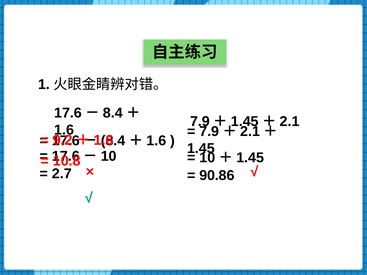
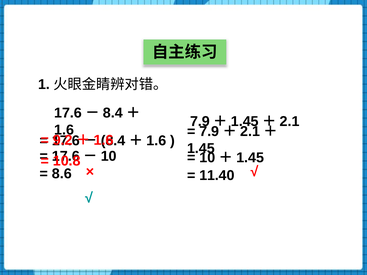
2.7: 2.7 -> 8.6 (62, 174)
90.86: 90.86 -> 11.40 (217, 176)
